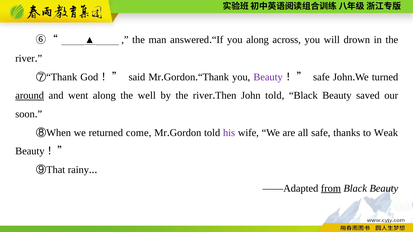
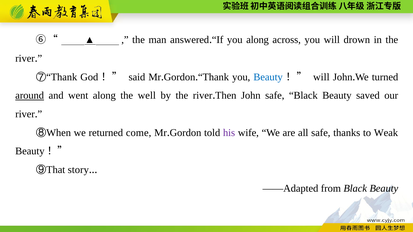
Beauty colour: purple -> blue (268, 77)
safe: safe -> will (321, 77)
John told: told -> safe (275, 96)
soon: soon -> river (25, 114)
rainy: rainy -> story (78, 170)
from underline: present -> none (331, 189)
